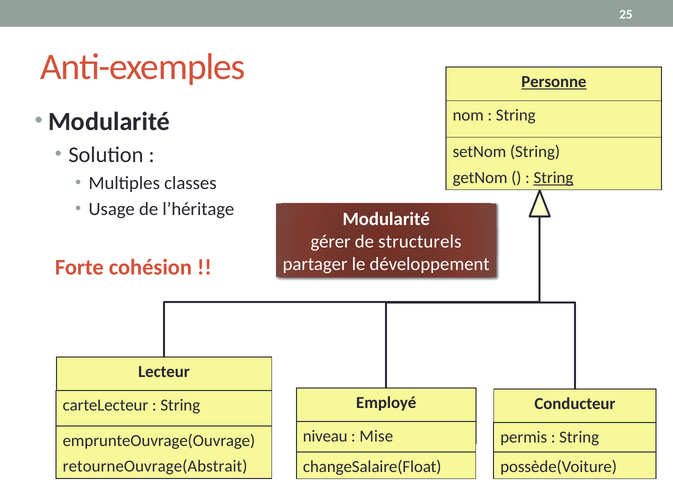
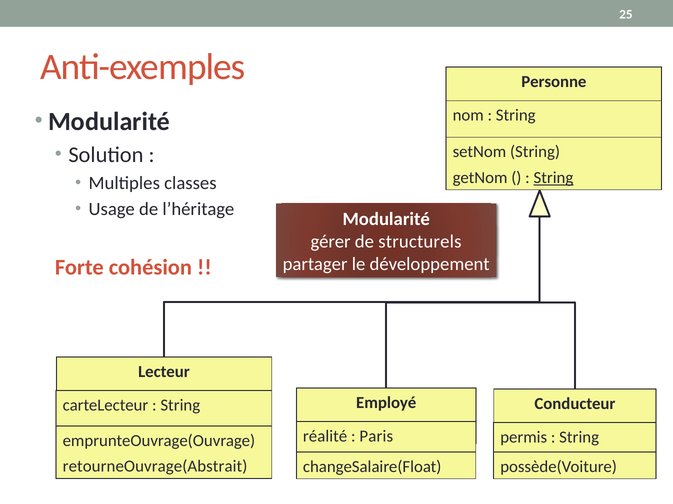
Personne underline: present -> none (554, 82)
niveau: niveau -> réalité (325, 437)
Mise: Mise -> Paris (376, 437)
